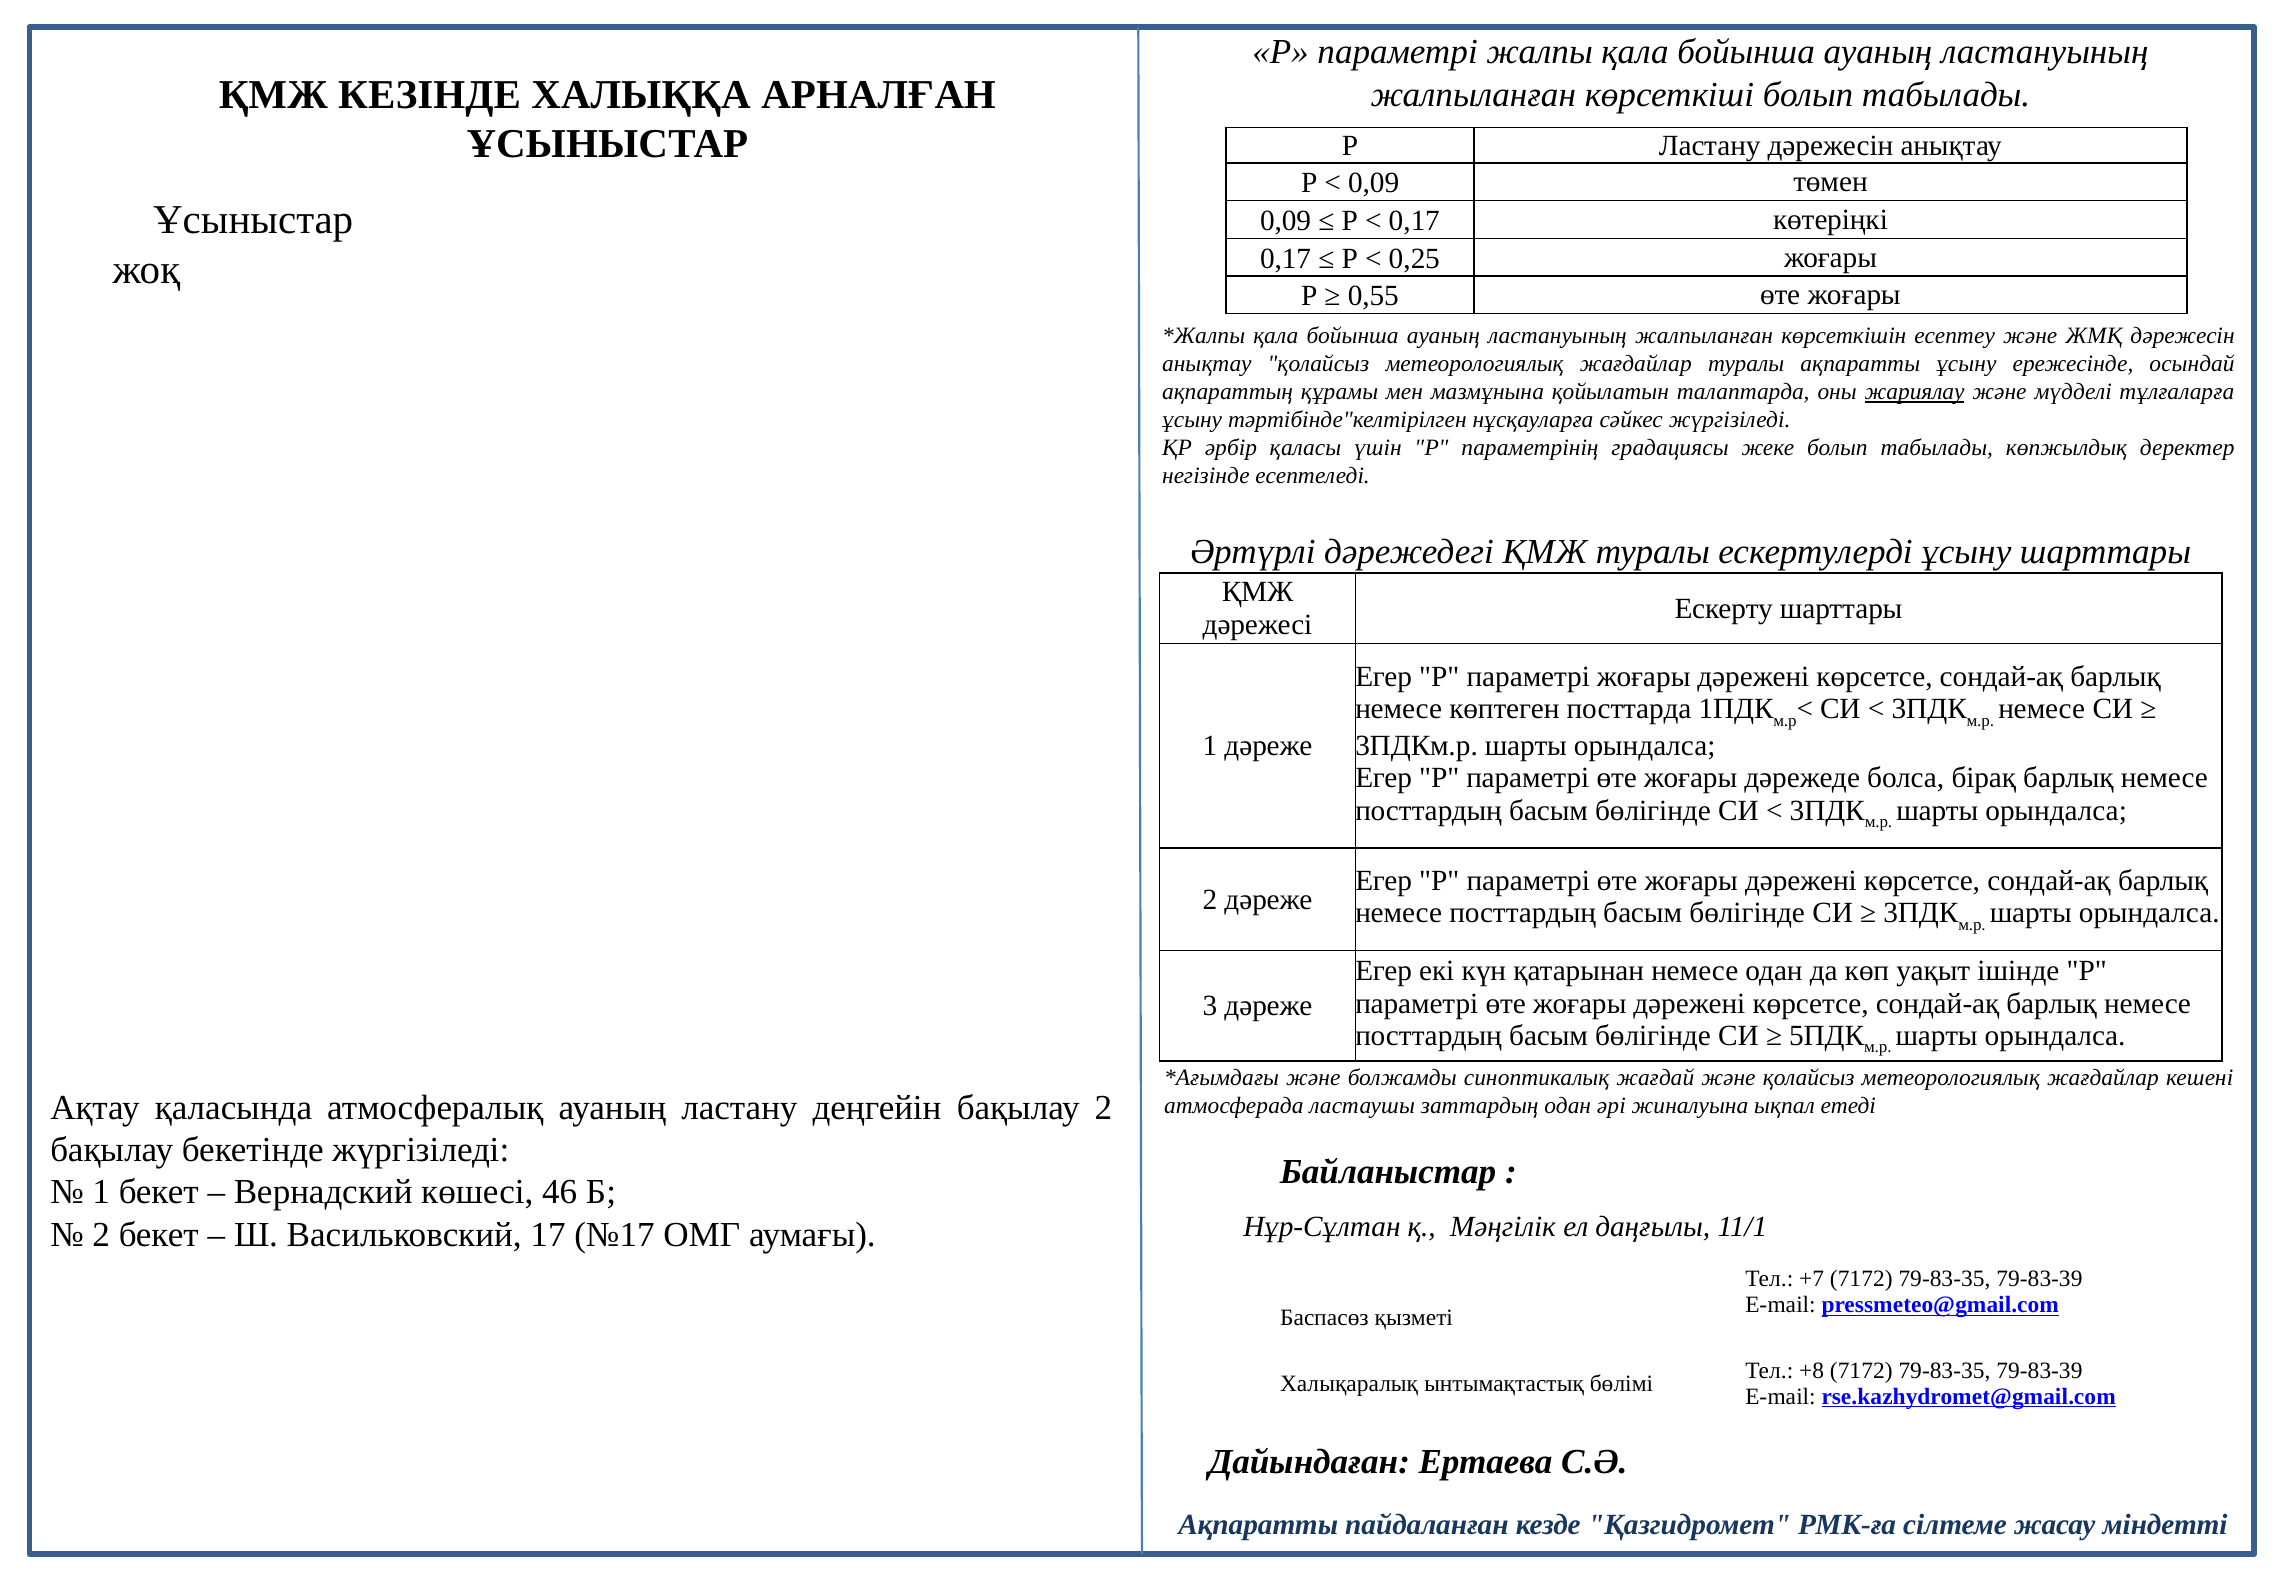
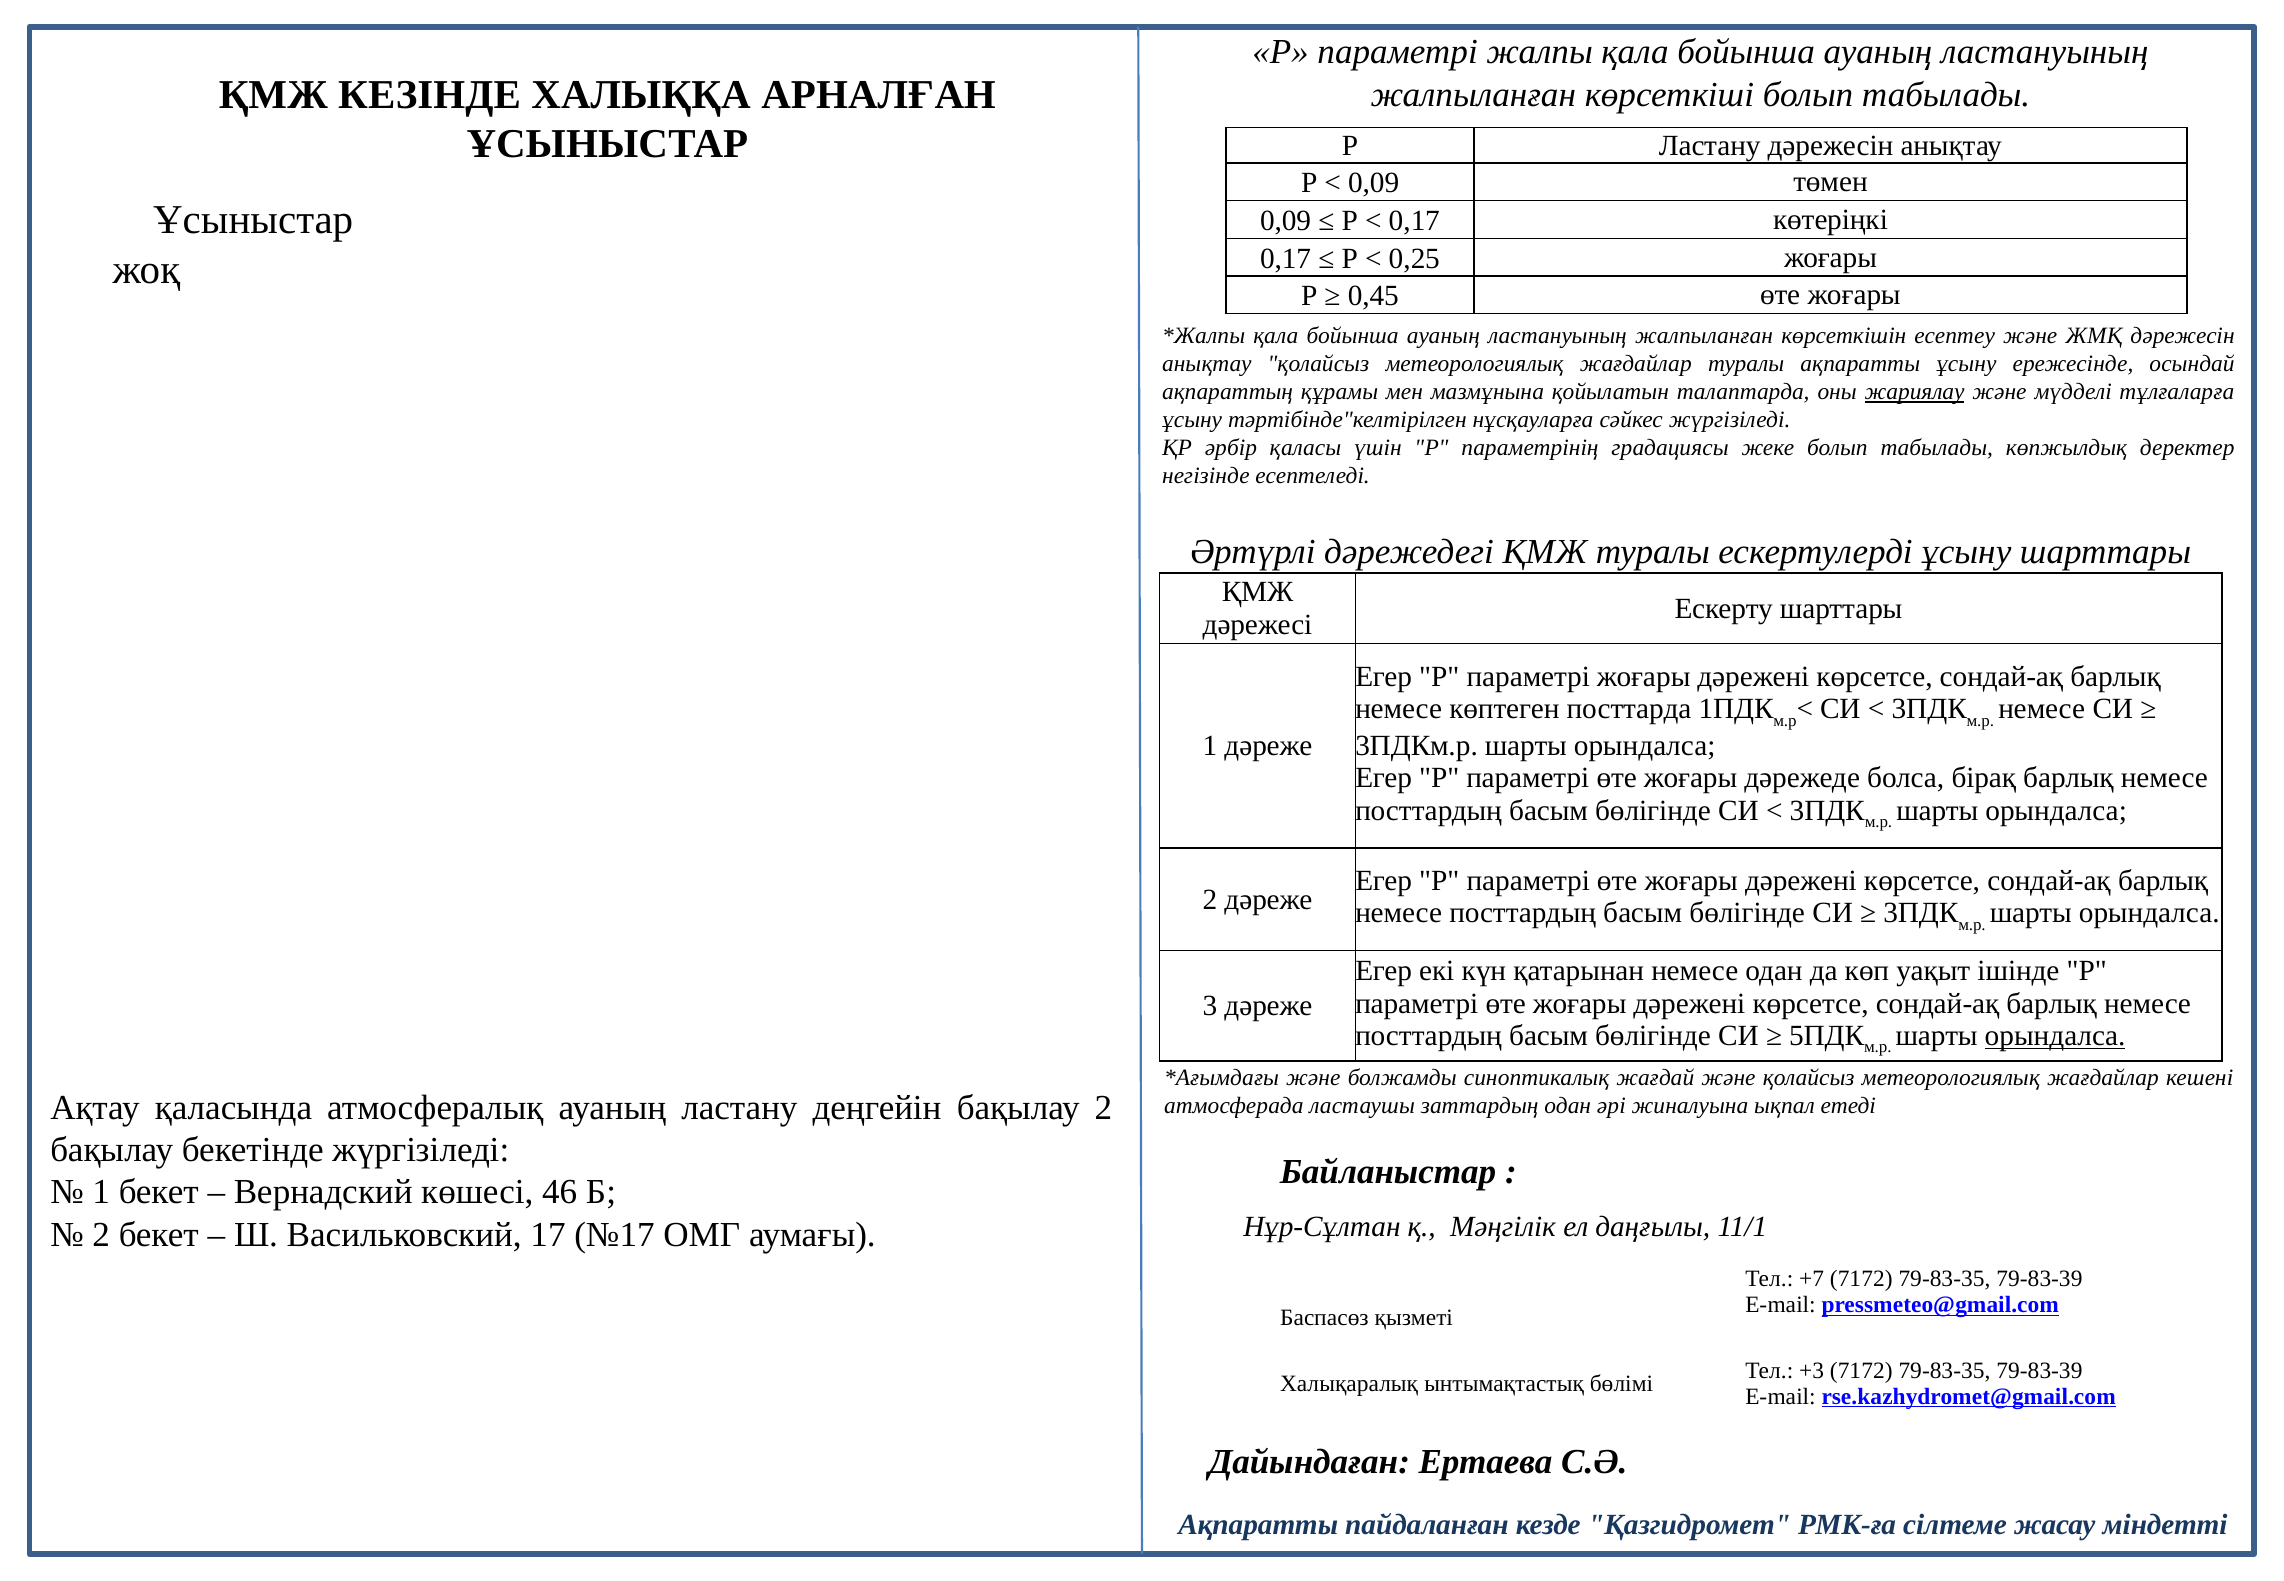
0,55: 0,55 -> 0,45 (1373, 296)
орындалса underline: none -> present (2055, 1036)
+8: +8 -> +3 (1812, 1371)
